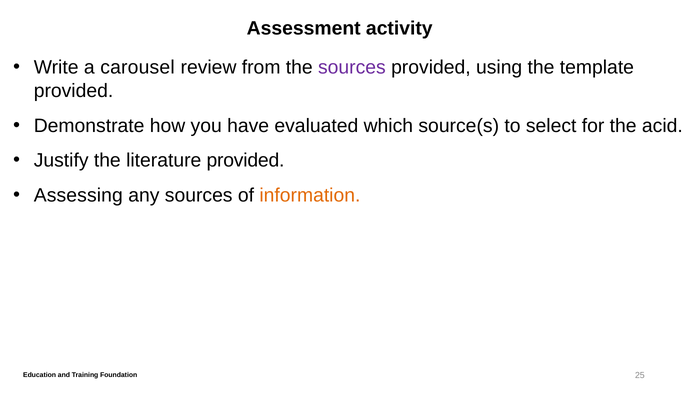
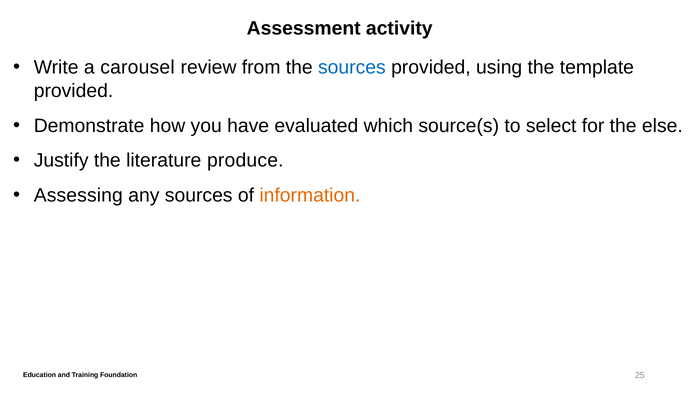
sources colour: purple -> blue (352, 67)
acid: acid -> else (662, 126)
literature provided: provided -> produce (245, 160)
